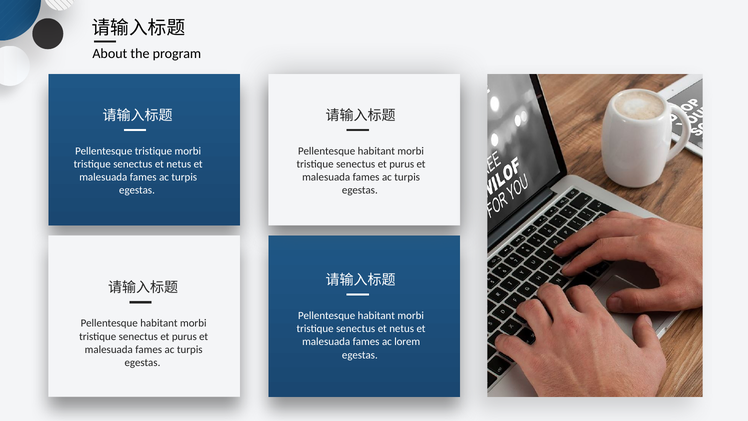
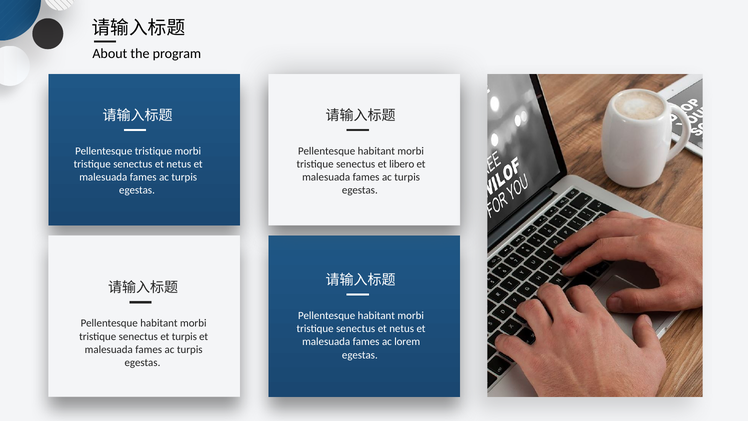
purus: purus -> libero (402, 164)
purus: purus -> turpis (184, 336)
